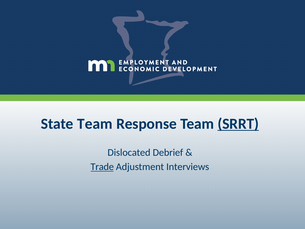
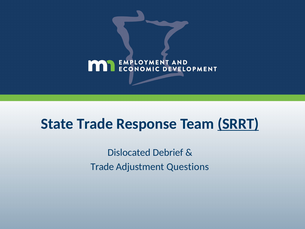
State Team: Team -> Trade (95, 124)
Trade underline: present -> none (102, 167)
Interviews: Interviews -> Questions (188, 167)
